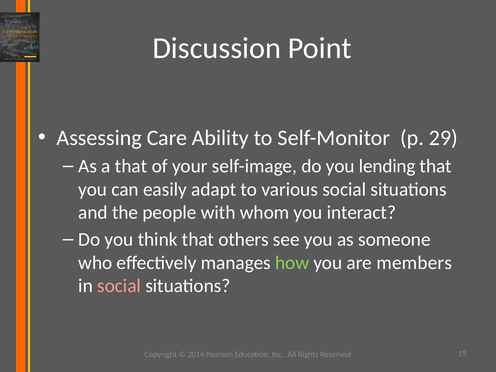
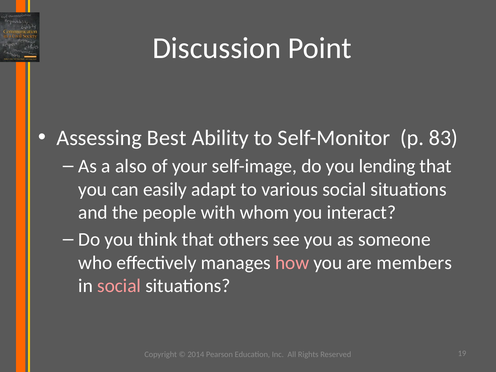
Care: Care -> Best (167, 138)
29: 29 -> 83 (443, 138)
a that: that -> also (131, 166)
how colour: light green -> pink (292, 263)
